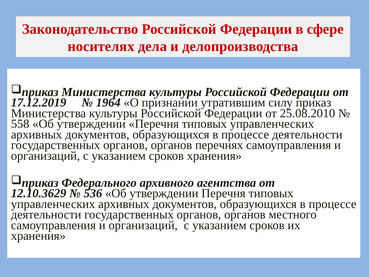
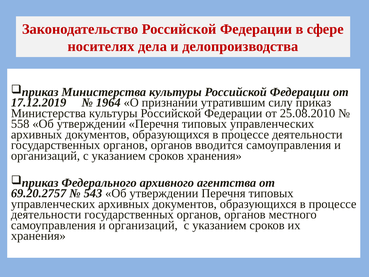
перечнях: перечнях -> вводится (219, 145)
12.10.3629: 12.10.3629 -> 69.20.2757 (39, 193)
536: 536 -> 543 (93, 193)
